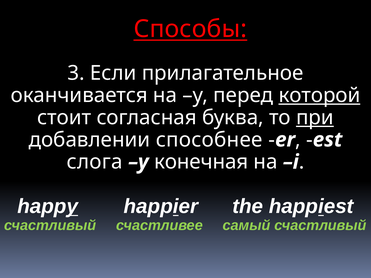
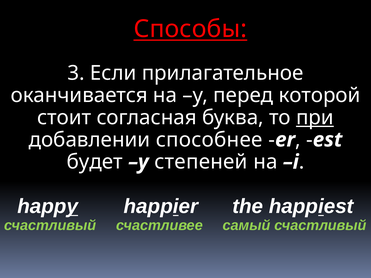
которой underline: present -> none (319, 95)
слога: слога -> будет (95, 162)
конечная: конечная -> степеней (201, 162)
